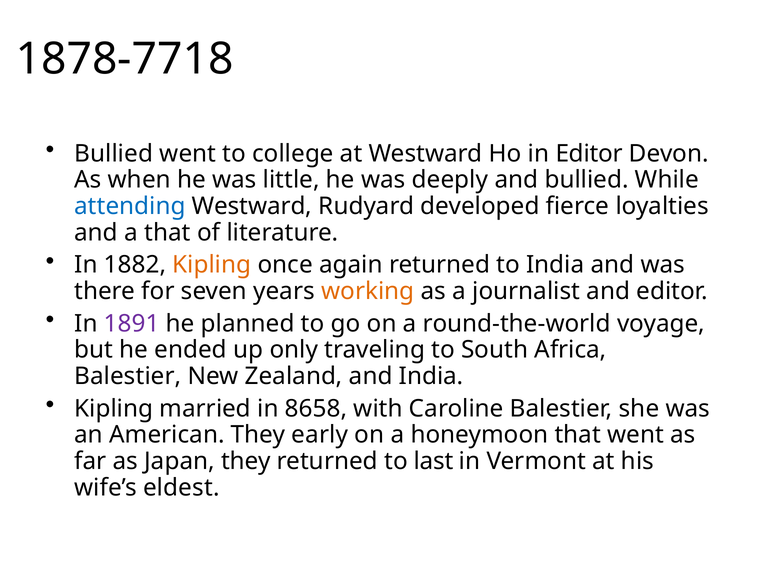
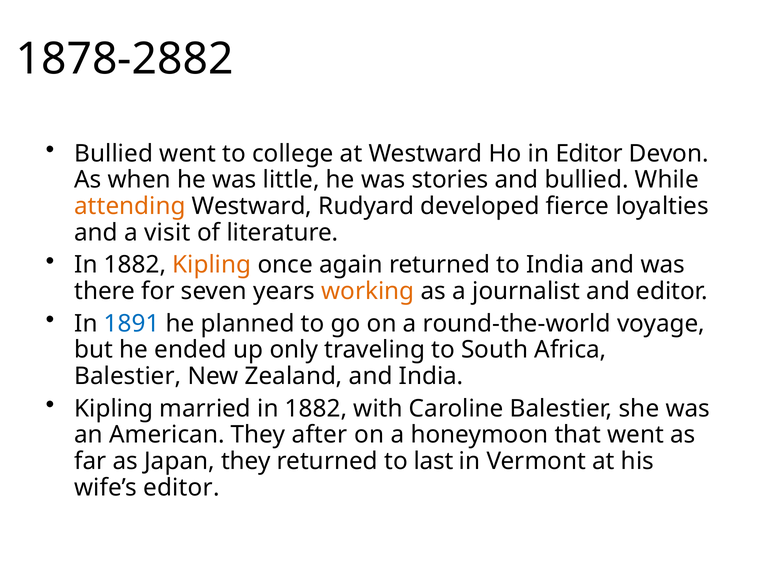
1878-7718: 1878-7718 -> 1878-2882 (125, 59)
deeply: deeply -> stories (450, 180)
attending colour: blue -> orange (130, 206)
a that: that -> visit (167, 232)
1891 colour: purple -> blue (132, 323)
married in 8658: 8658 -> 1882 (316, 408)
early: early -> after (320, 435)
wife’s eldest: eldest -> editor (181, 487)
